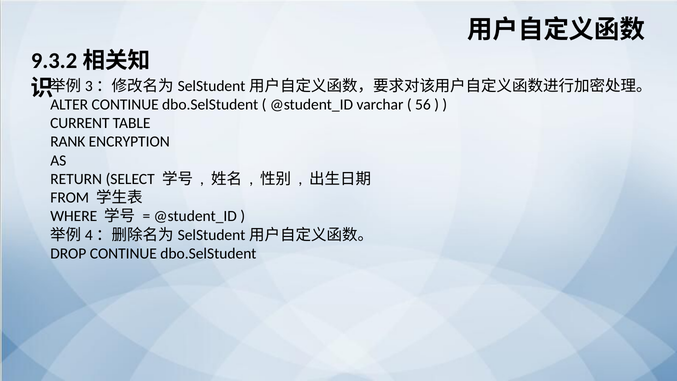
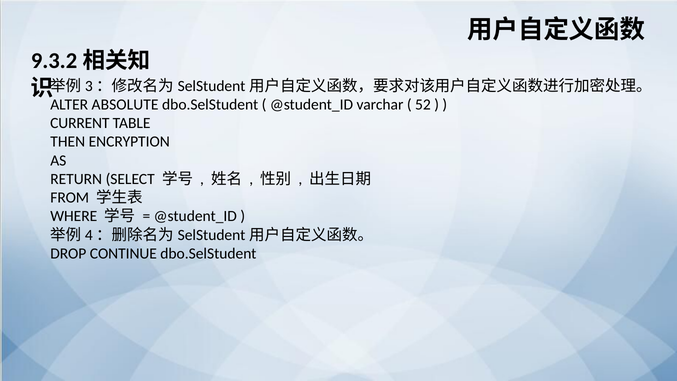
ALTER CONTINUE: CONTINUE -> ABSOLUTE (125, 105)
56: 56 -> 52 (423, 105)
RANK: RANK -> THEN (68, 142)
